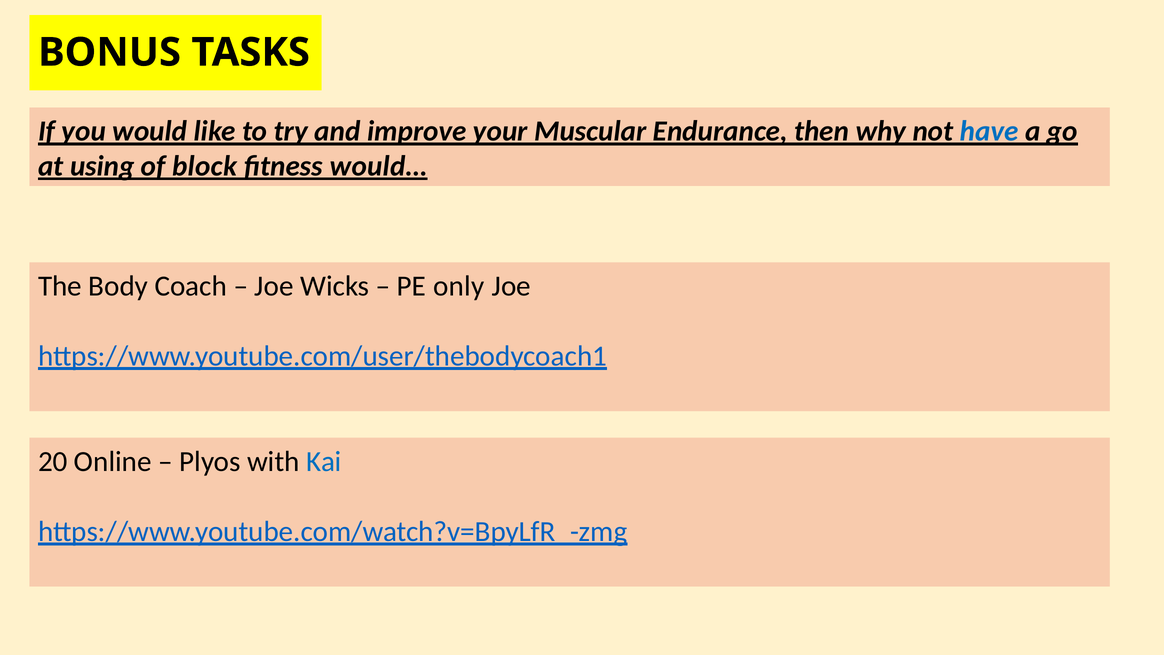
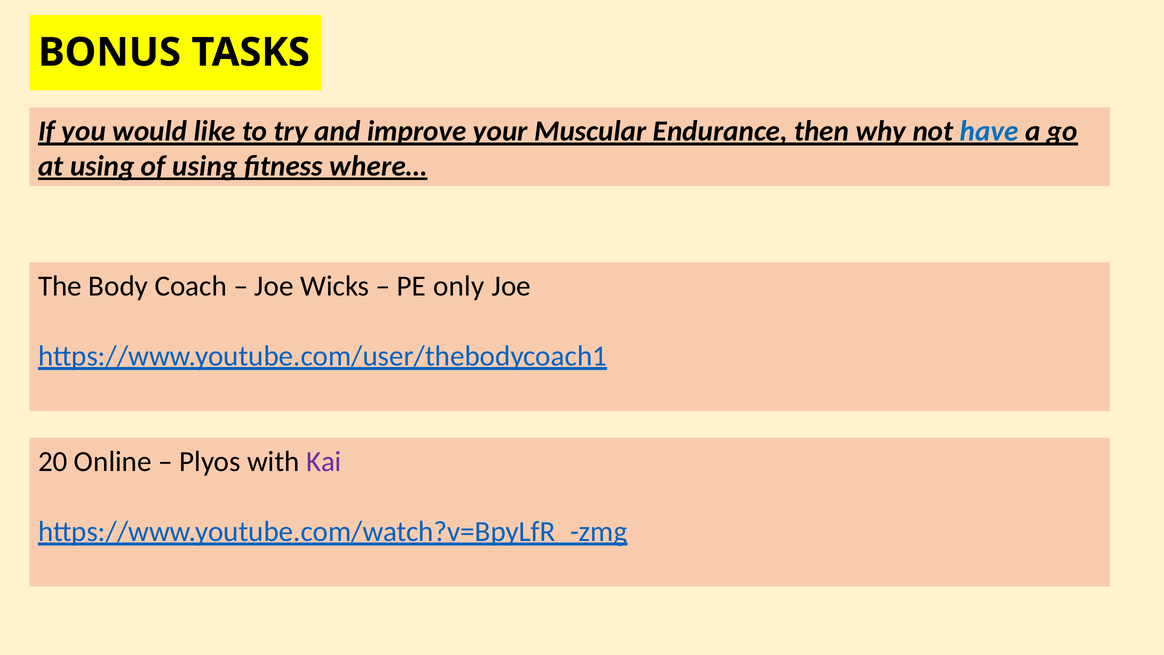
of block: block -> using (205, 166)
would…: would… -> where… (378, 166)
Kai colour: blue -> purple (324, 461)
